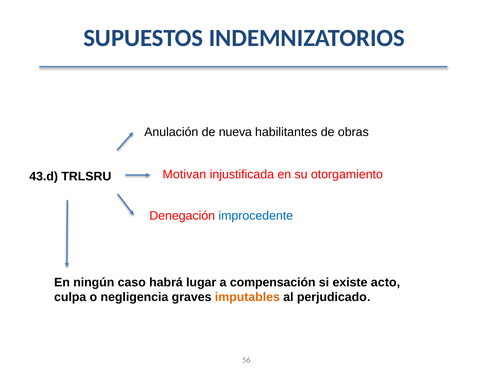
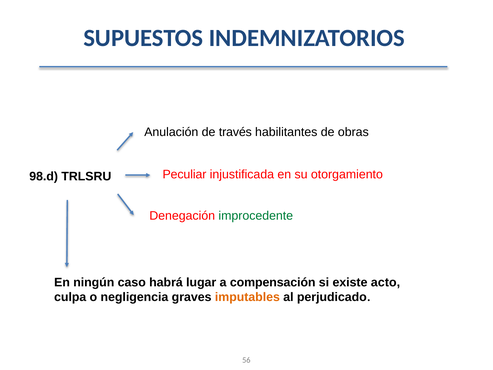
nueva: nueva -> través (235, 132)
Motivan: Motivan -> Peculiar (184, 174)
43.d: 43.d -> 98.d (44, 176)
improcedente colour: blue -> green (256, 216)
